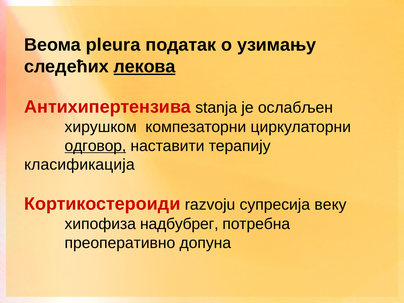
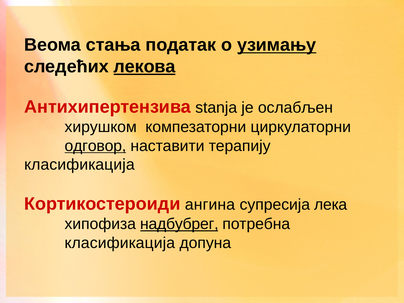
pleura: pleura -> стања (113, 45)
узимању underline: none -> present (277, 45)
razvoju: razvoju -> ангина (210, 205)
веку: веку -> лека (331, 205)
надбубрег underline: none -> present (179, 224)
преоперативно: преоперативно -> класификација (120, 243)
